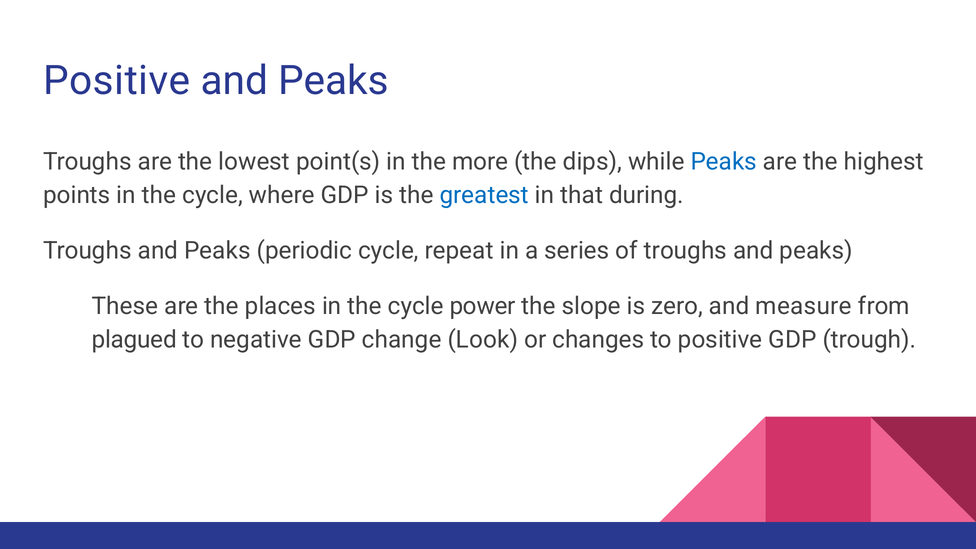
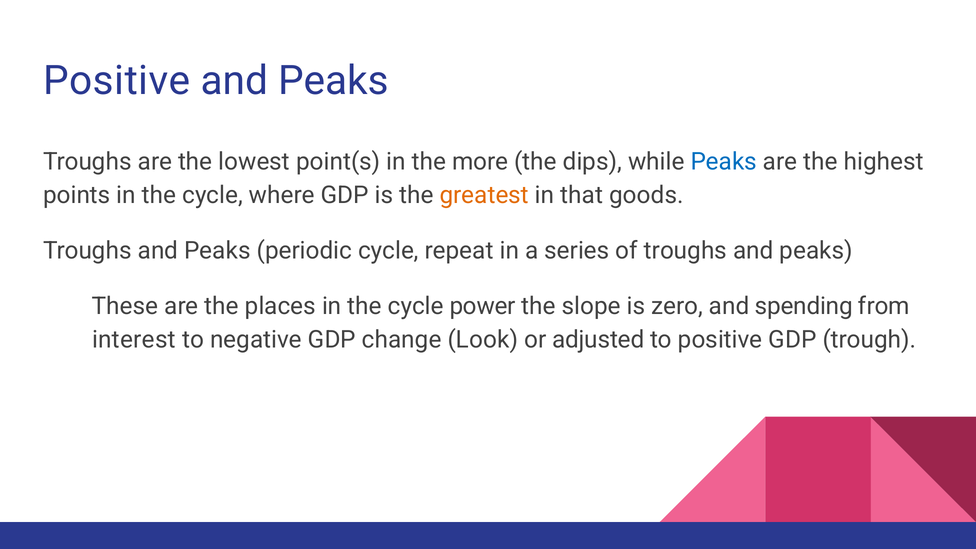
greatest colour: blue -> orange (484, 195)
during: during -> goods (646, 195)
measure: measure -> spending (804, 306)
plagued: plagued -> interest (134, 340)
changes: changes -> adjusted (598, 340)
